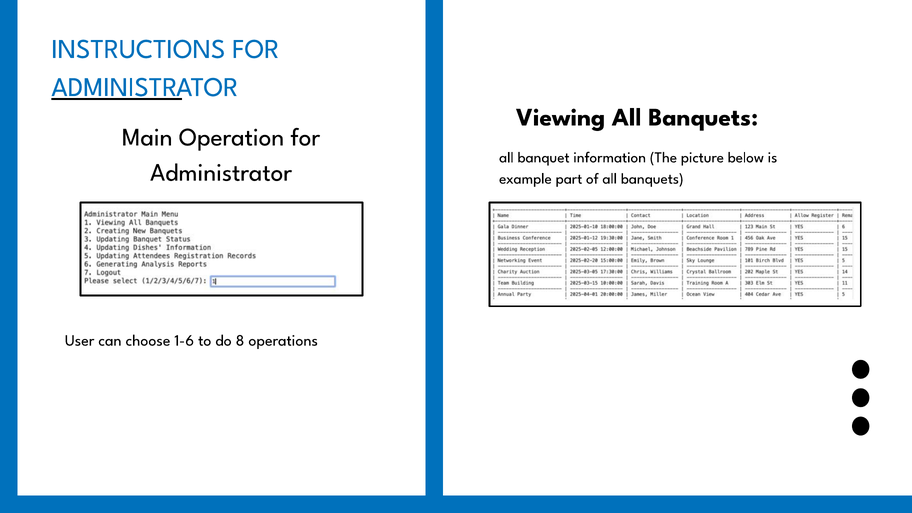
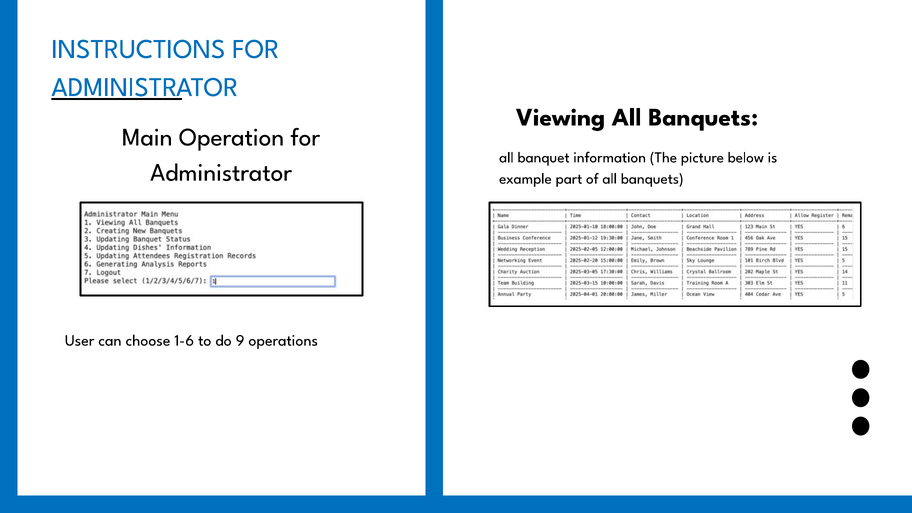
8: 8 -> 9 (240, 340)
